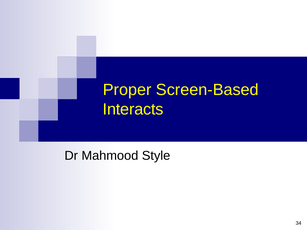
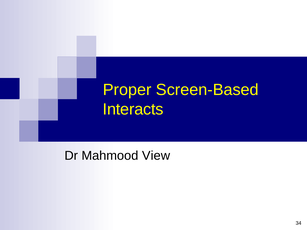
Style: Style -> View (156, 156)
